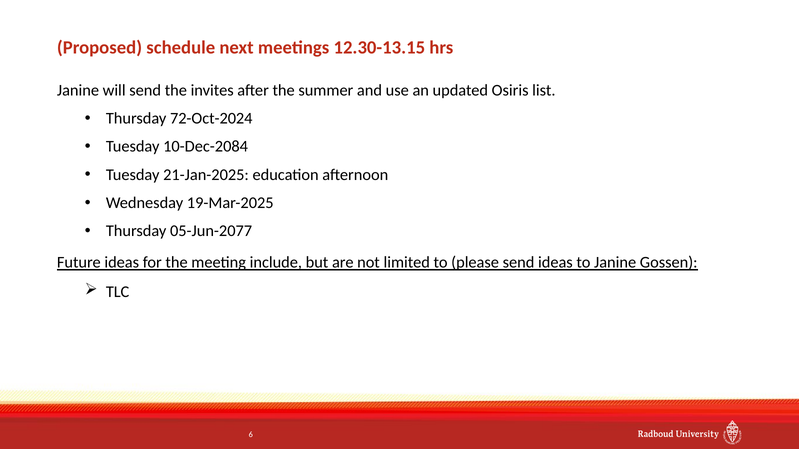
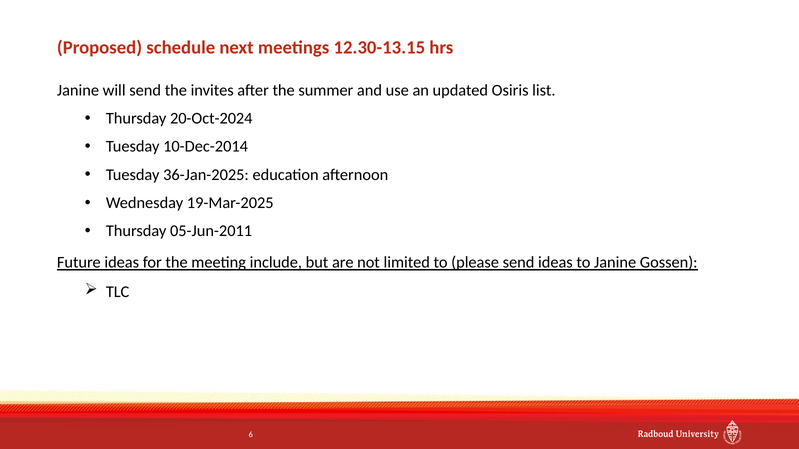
72-Oct-2024: 72-Oct-2024 -> 20-Oct-2024 (211, 118)
10-Dec-2084: 10-Dec-2084 -> 10-Dec-2014 (206, 147)
21-Jan-2025: 21-Jan-2025 -> 36-Jan-2025 (206, 175)
05-Jun-2077: 05-Jun-2077 -> 05-Jun-2011 (211, 231)
